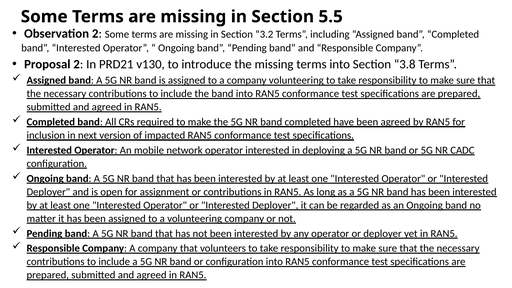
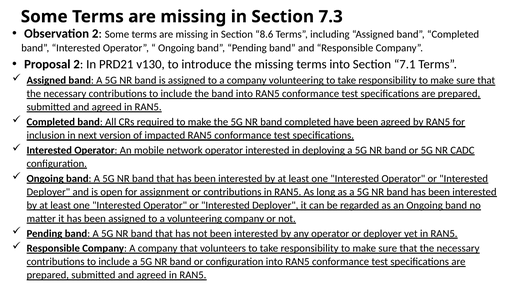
5.5: 5.5 -> 7.3 (331, 17)
3.2: 3.2 -> 8.6 (264, 34)
3.8: 3.8 -> 7.1 (405, 64)
